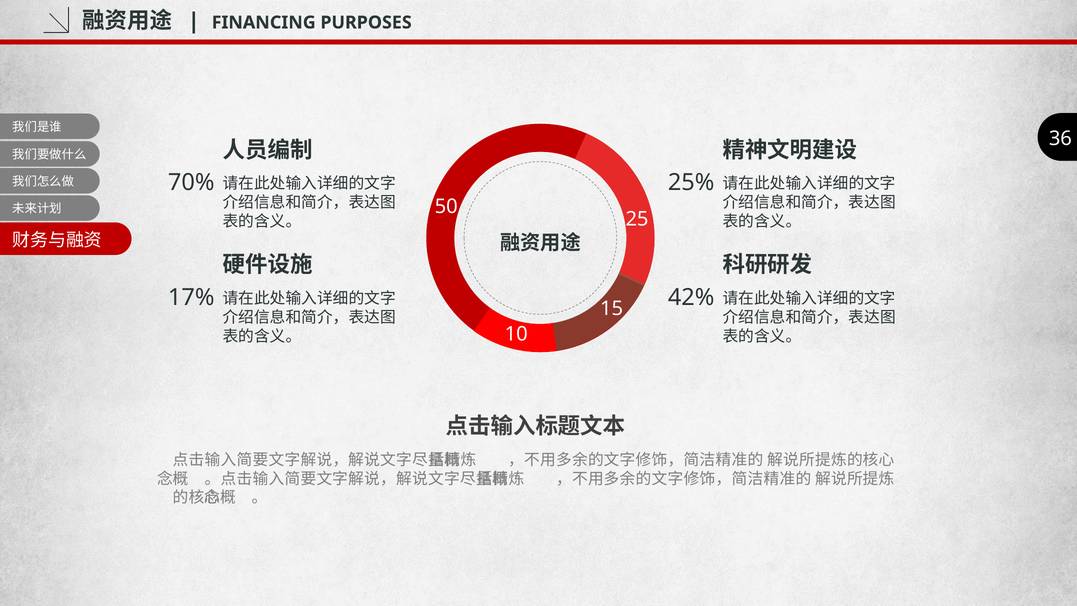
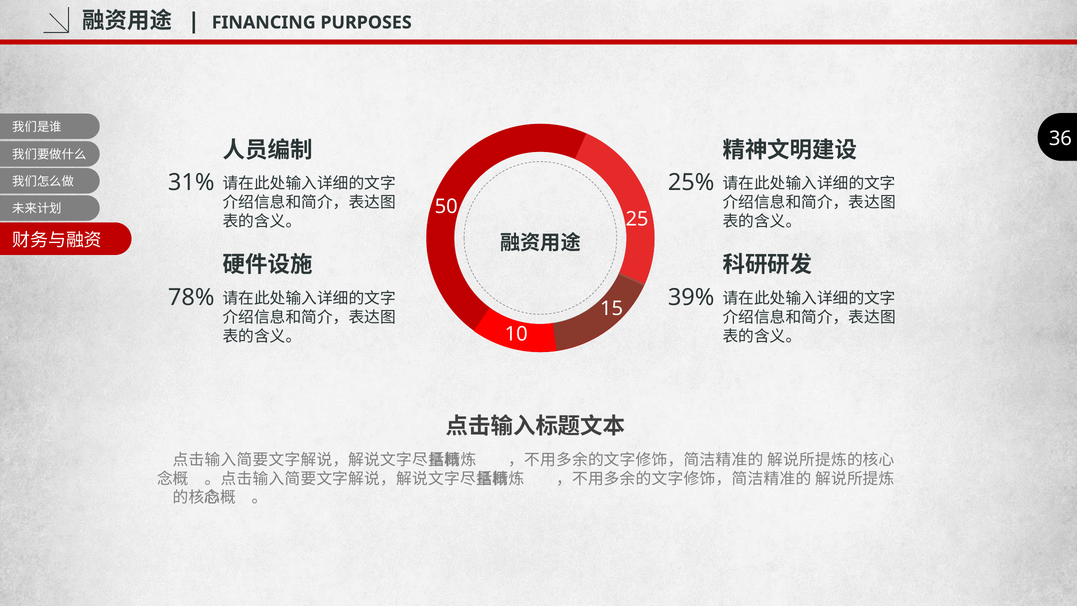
70%: 70% -> 31% (191, 182)
17%: 17% -> 78% (191, 297)
42%: 42% -> 39% (691, 297)
